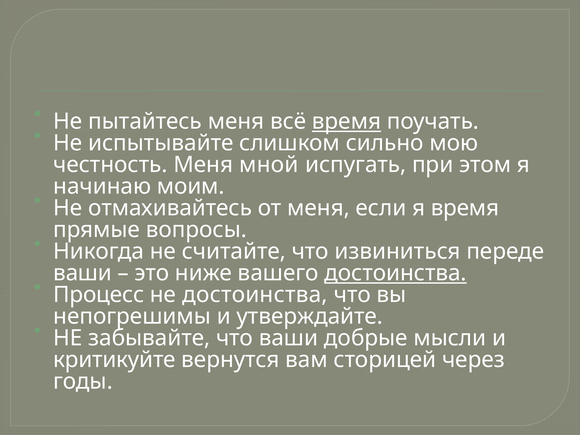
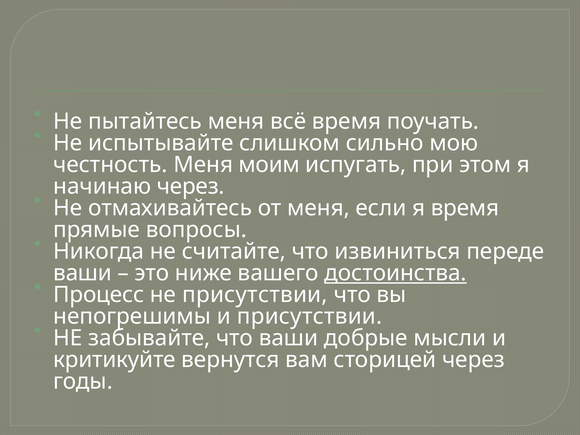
время underline: present -> none (346, 122)
мной: мной -> моим (269, 165)
начинаю моим: моим -> через (191, 187)
не достоинства: достоинства -> присутствии (255, 295)
и утверждайте: утверждайте -> присутствии (310, 317)
